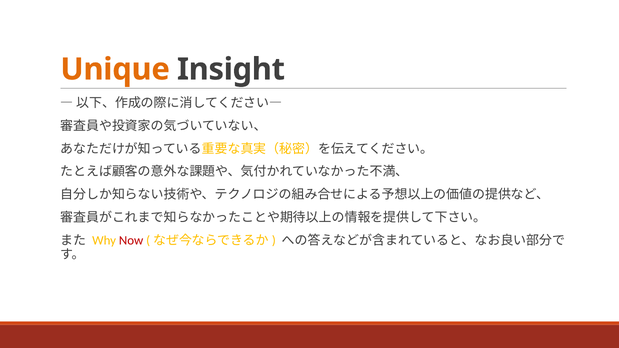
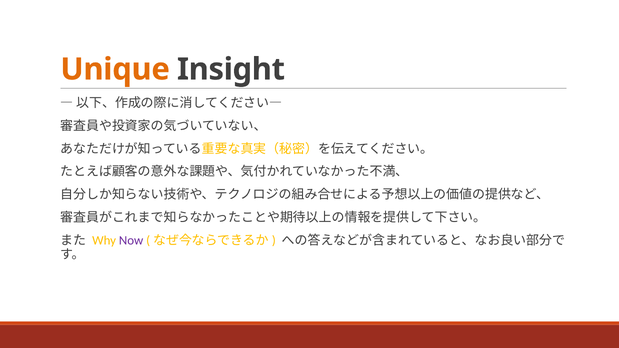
Now colour: red -> purple (131, 241)
